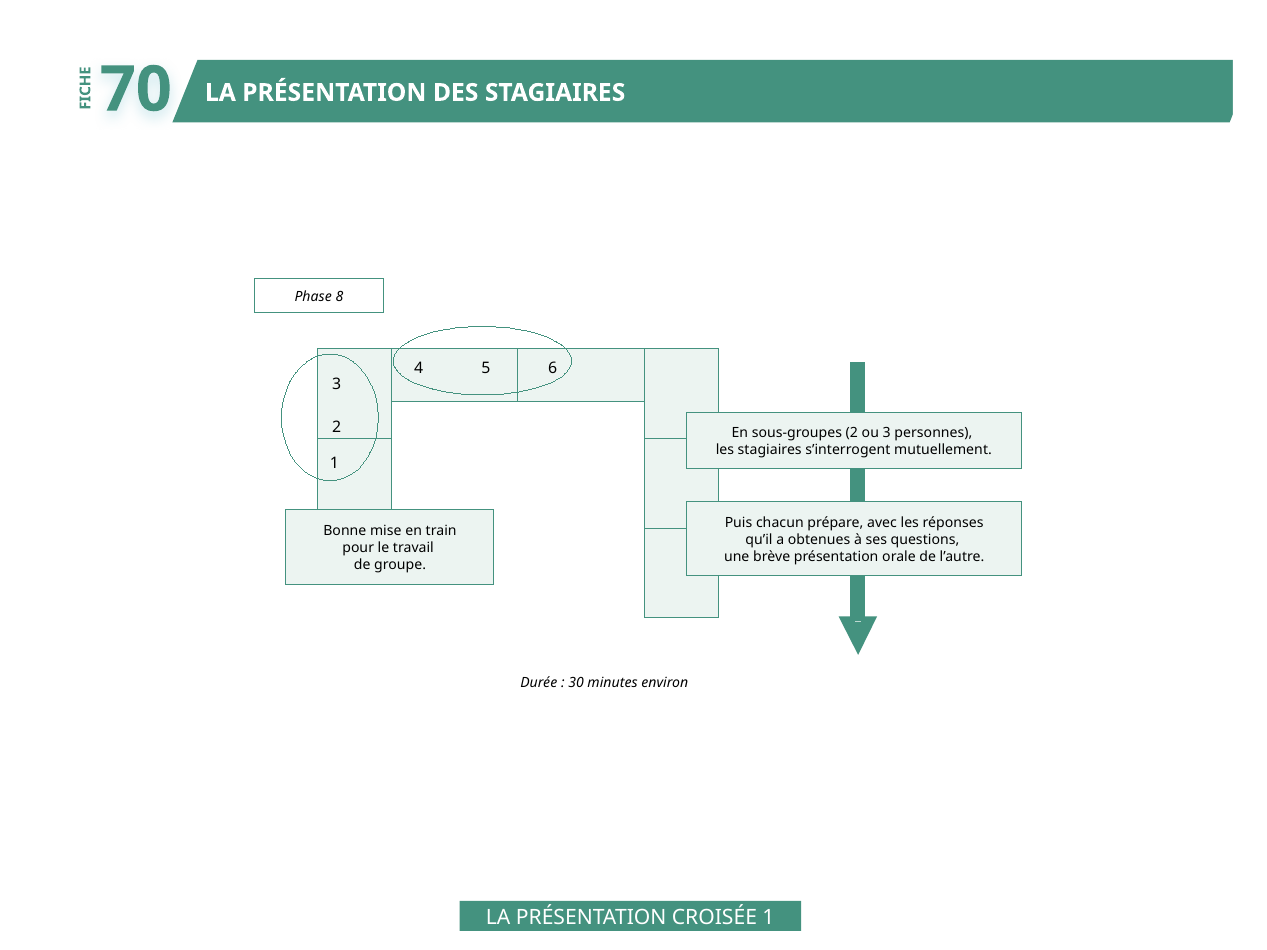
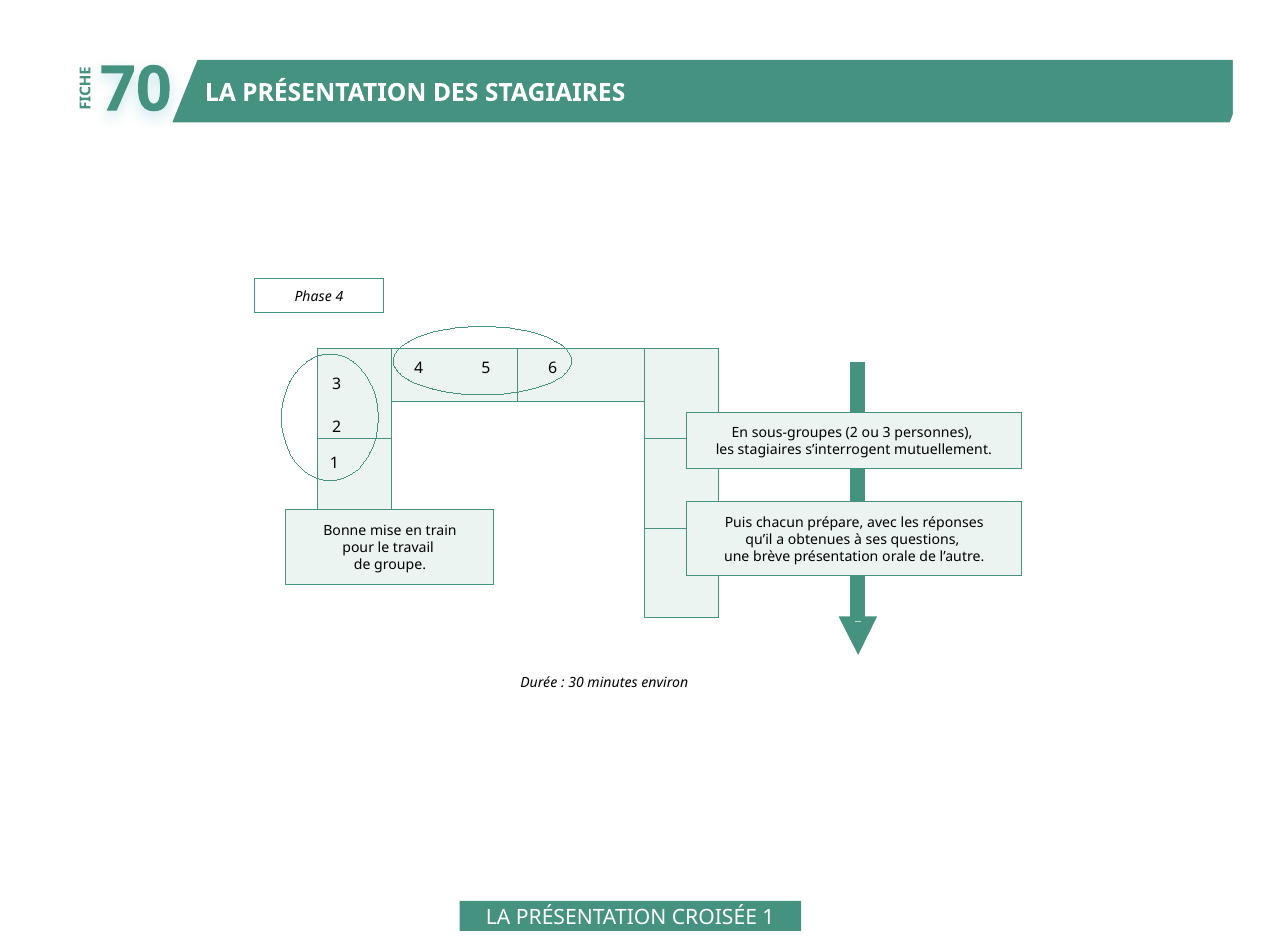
Phase 8: 8 -> 4 (339, 296)
